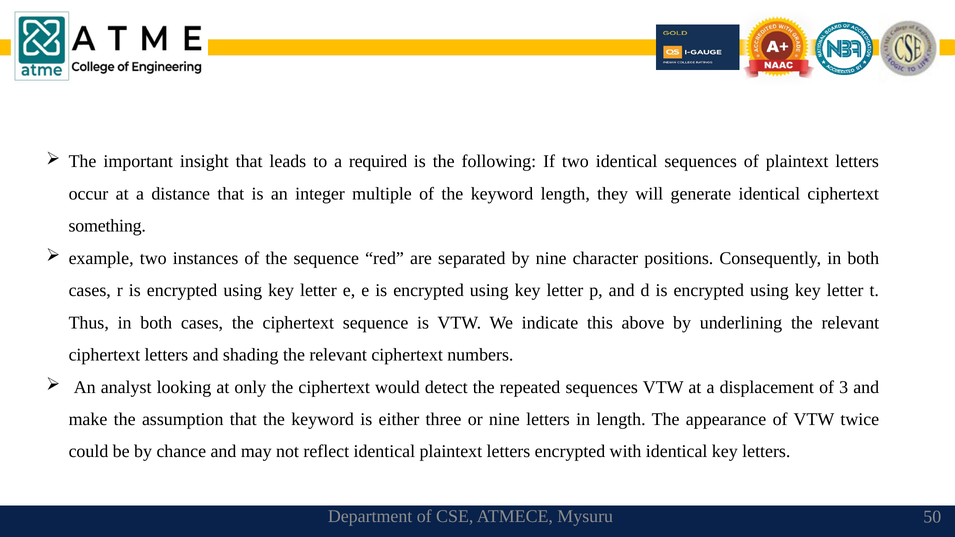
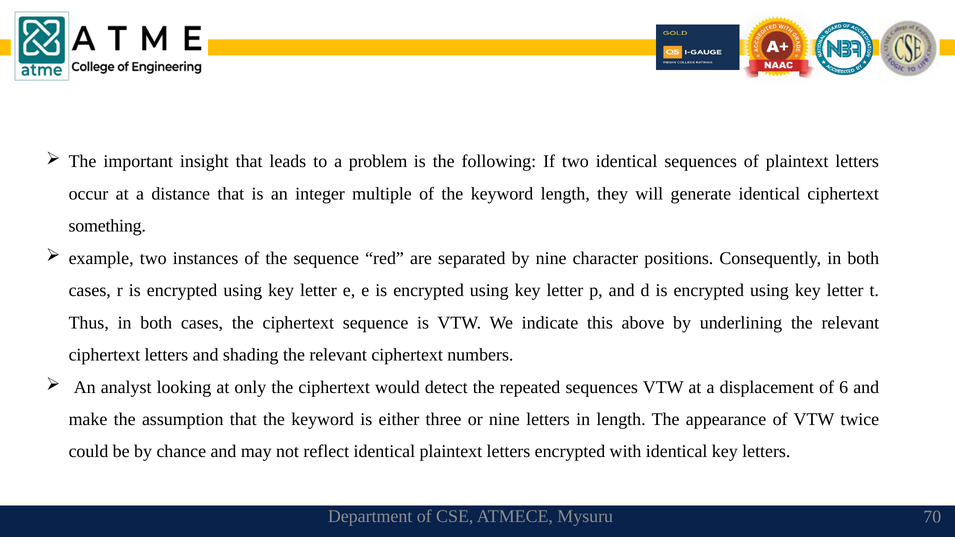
required: required -> problem (378, 162)
3: 3 -> 6 (844, 387)
50: 50 -> 70 (932, 517)
